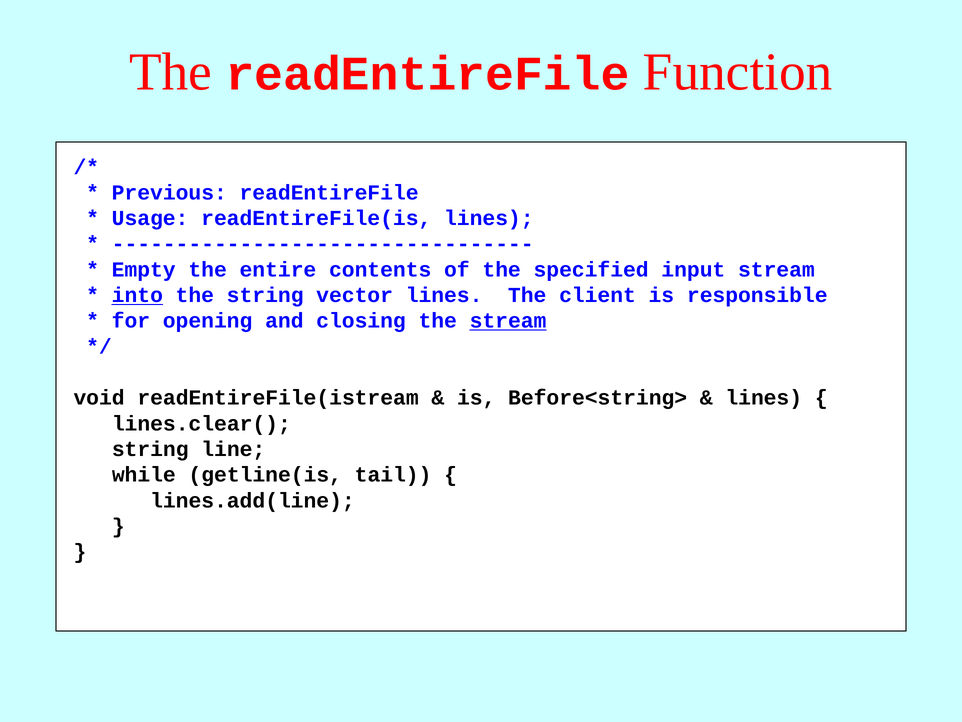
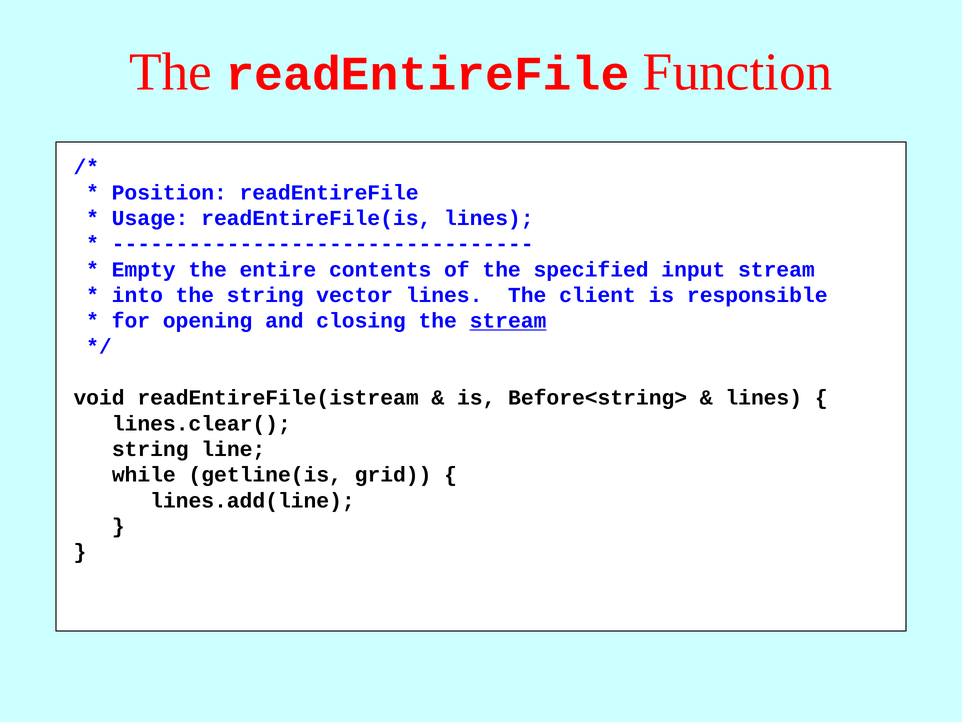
Previous: Previous -> Position (169, 192)
into underline: present -> none (137, 295)
tail: tail -> grid (393, 475)
